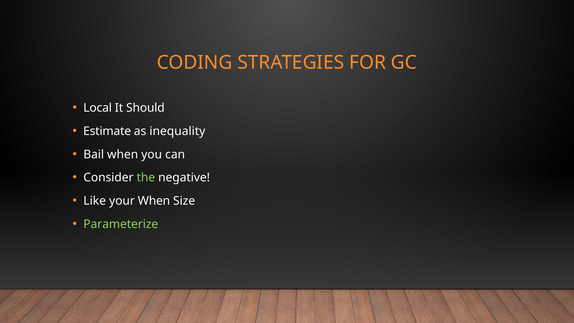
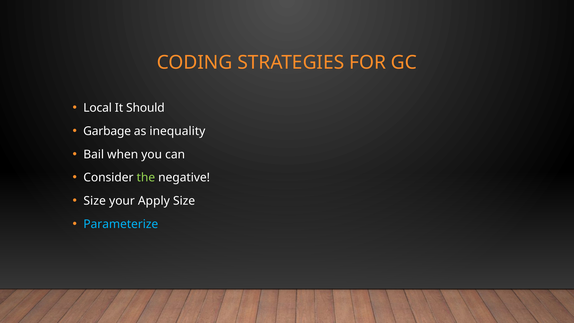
Estimate: Estimate -> Garbage (107, 131)
Like: Like -> Size (95, 201)
your When: When -> Apply (154, 201)
Parameterize colour: light green -> light blue (121, 224)
